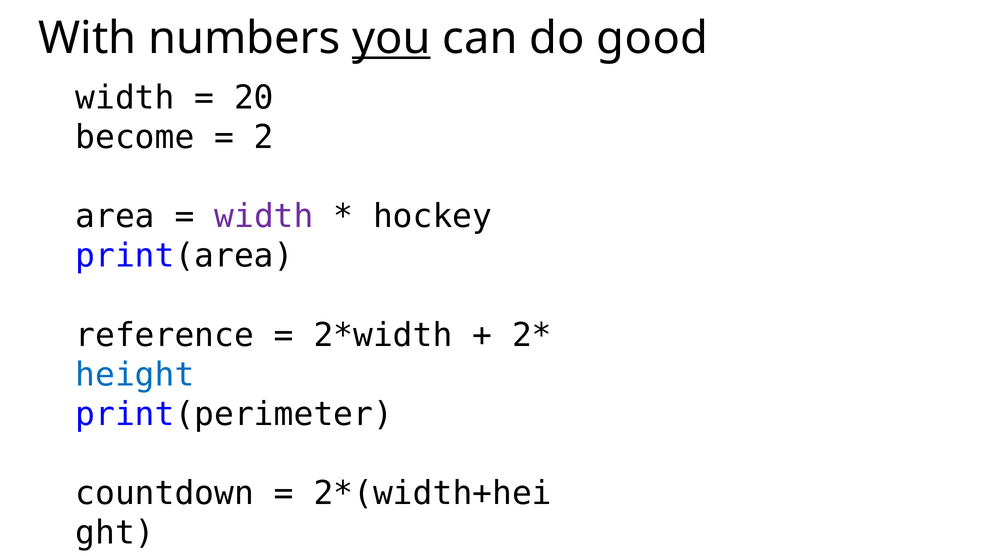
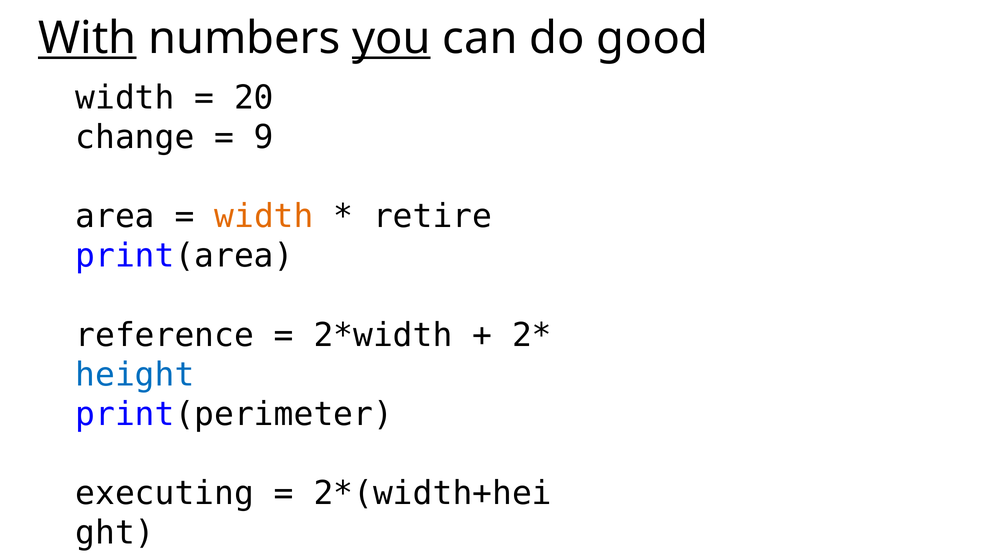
With underline: none -> present (87, 38)
become: become -> change (135, 138)
2: 2 -> 9 (264, 138)
width colour: purple -> orange (264, 217)
hockey: hockey -> retire (433, 217)
countdown: countdown -> executing (165, 494)
